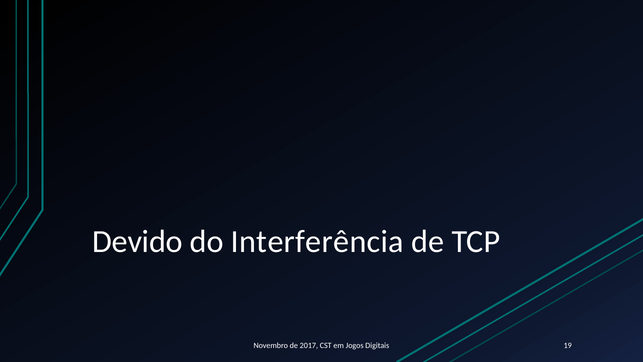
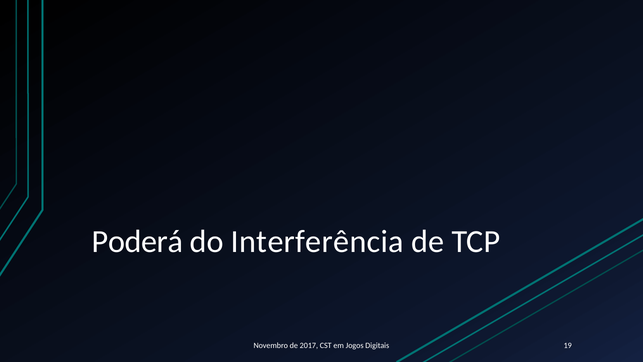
Devido: Devido -> Poderá (138, 242)
